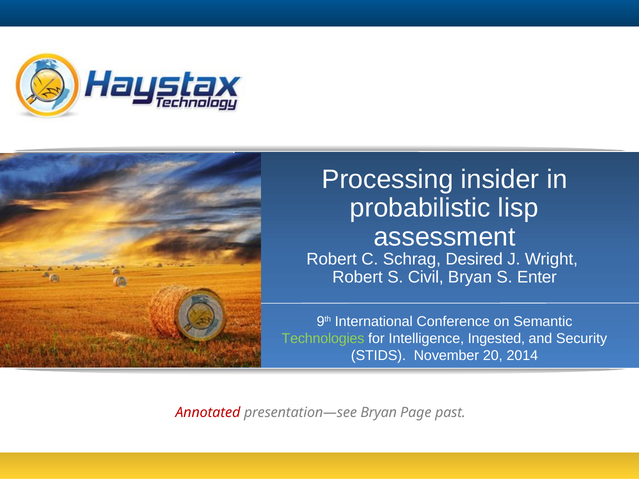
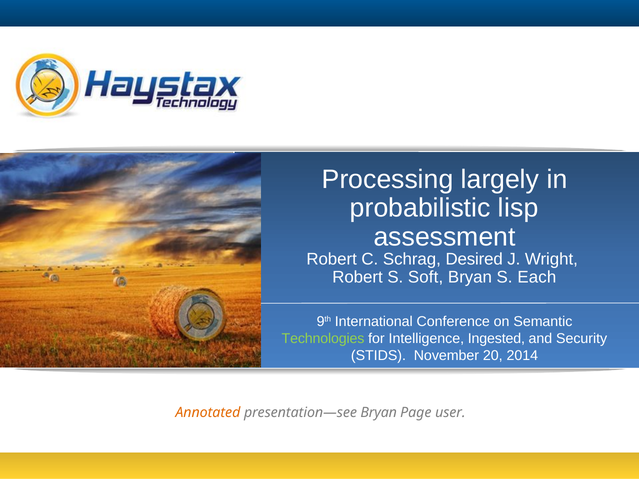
insider: insider -> largely (500, 180)
Civil: Civil -> Soft (426, 277)
Enter: Enter -> Each (537, 277)
Annotated colour: red -> orange (208, 413)
past: past -> user (450, 413)
